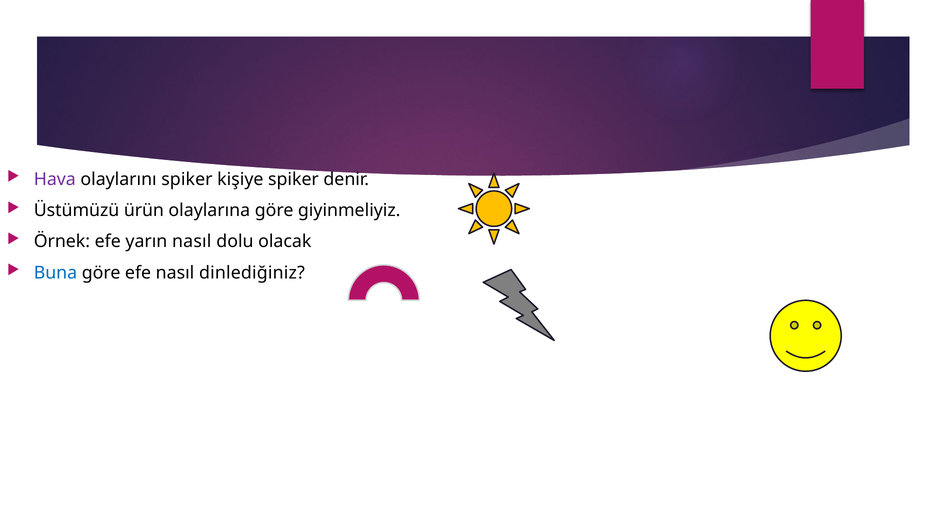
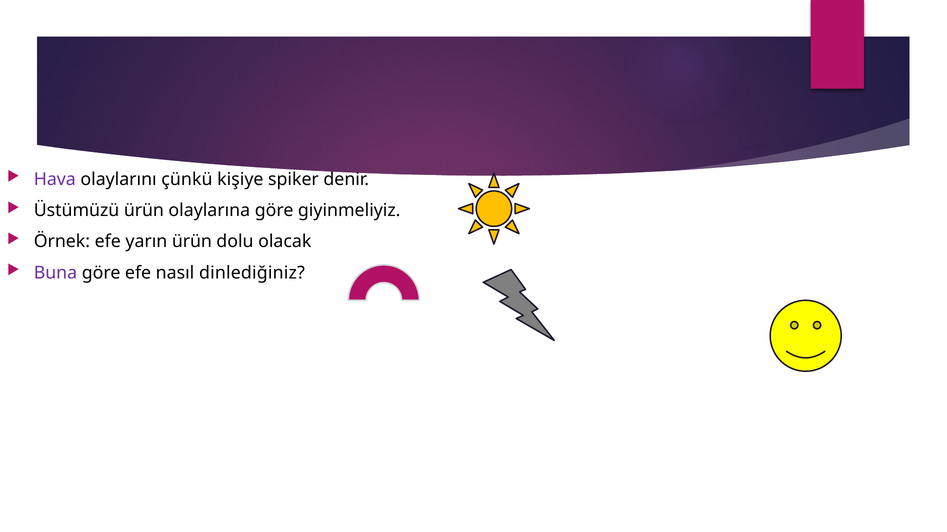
olaylarını spiker: spiker -> çünkü (187, 180)
yarın nasıl: nasıl -> ürün (192, 242)
Buna colour: blue -> purple (55, 273)
